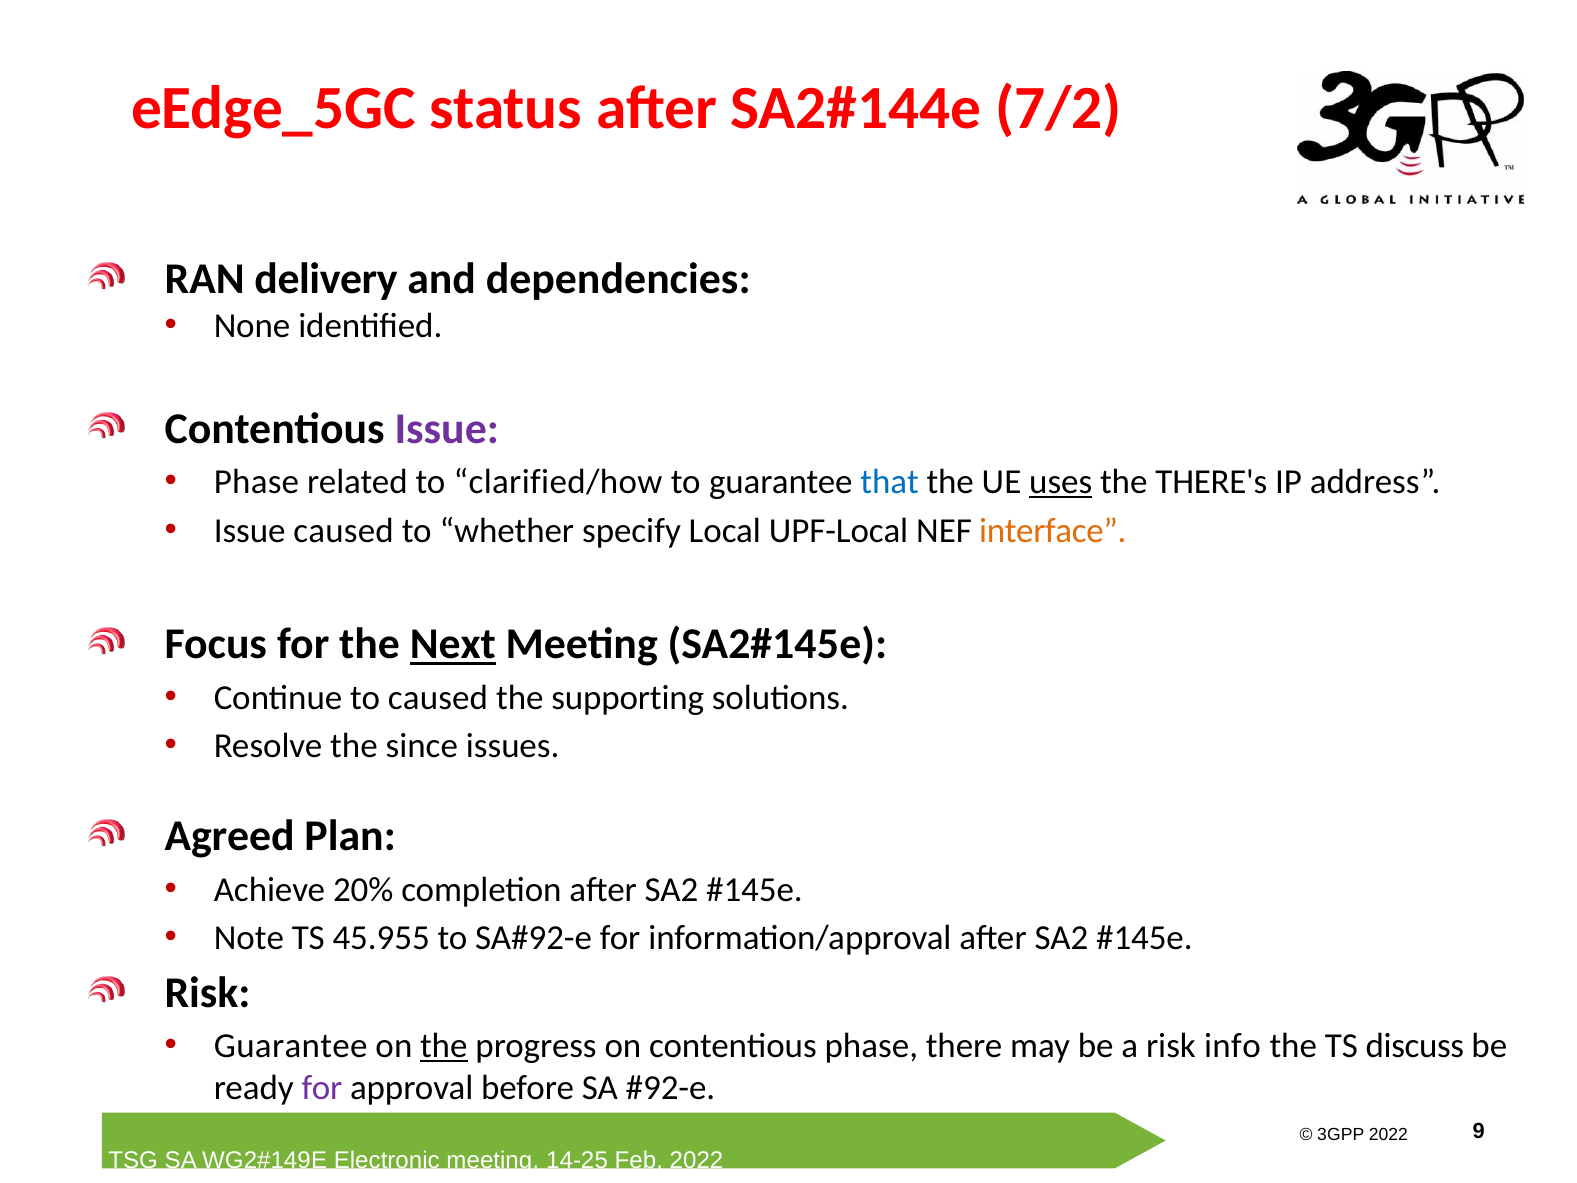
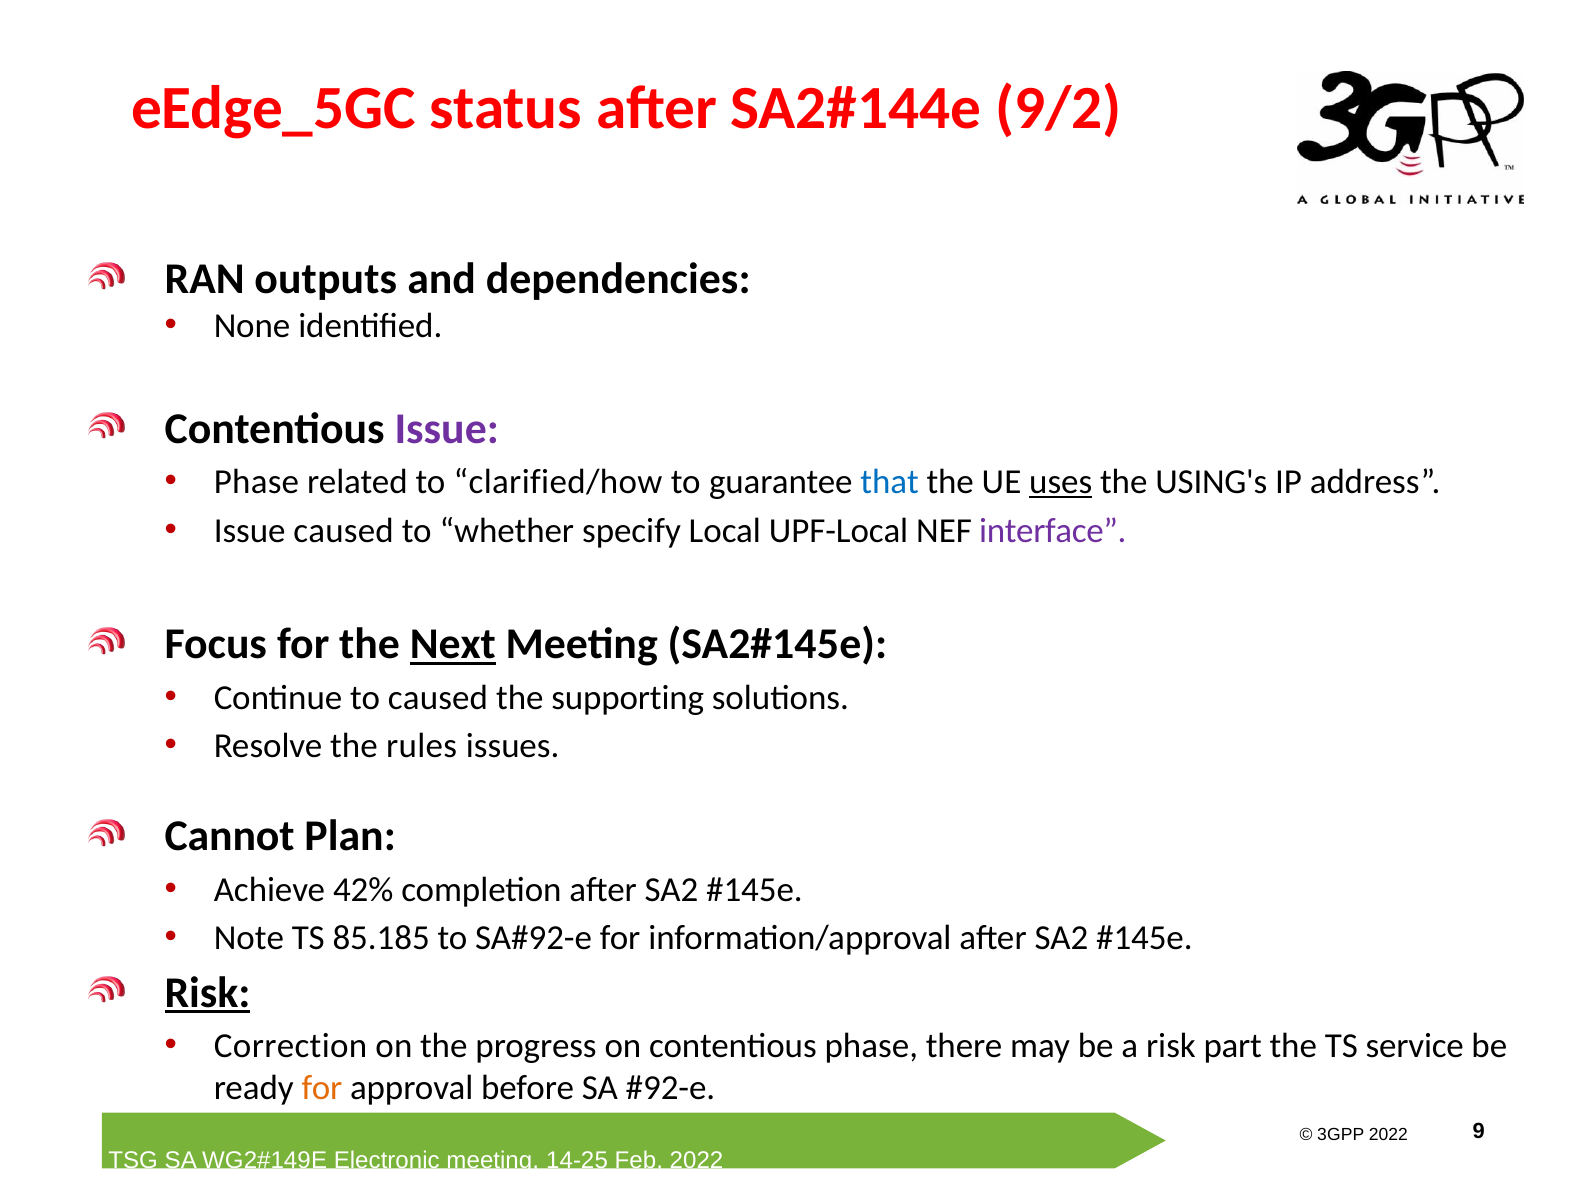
7/2: 7/2 -> 9/2 (1059, 108)
delivery: delivery -> outputs (326, 279)
THERE's: THERE's -> USING's (1211, 482)
interface colour: orange -> purple (1053, 531)
since: since -> rules (422, 746)
Agreed: Agreed -> Cannot (230, 836)
20%: 20% -> 42% (363, 889)
45.955: 45.955 -> 85.185 (381, 938)
Risk underline: none -> present (208, 993)
Guarantee: Guarantee -> Correction (291, 1046)
the underline: present -> none (444, 1046)
info: info -> part (1233, 1046)
discuss: discuss -> service (1415, 1046)
for colour: purple -> orange (322, 1088)
